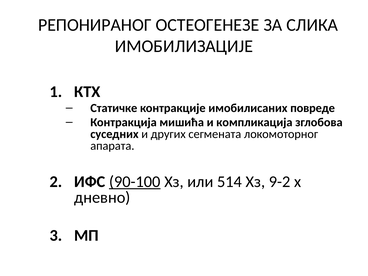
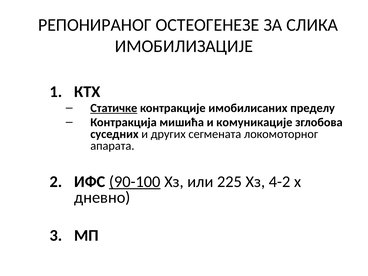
Статичке underline: none -> present (114, 108)
повреде: повреде -> пределу (313, 108)
компликација: компликација -> комуникације (254, 122)
514: 514 -> 225 (229, 182)
9-2: 9-2 -> 4-2 (280, 182)
